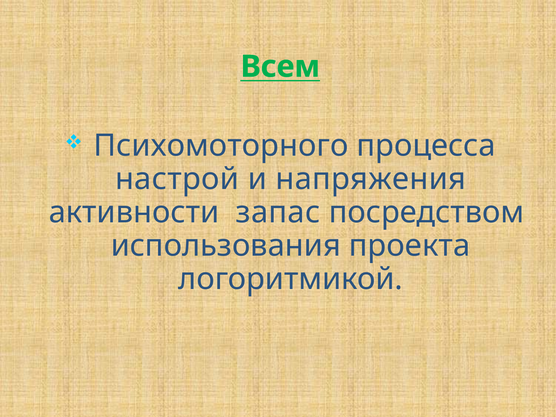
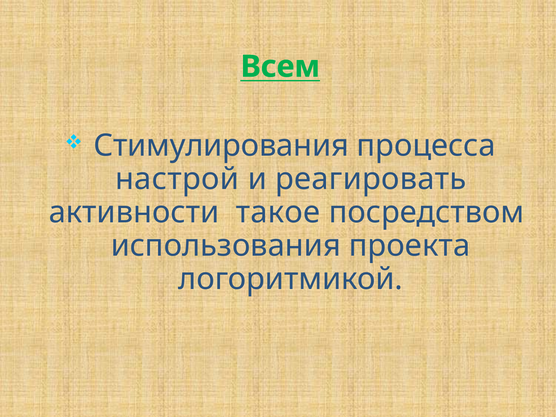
Психомоторного: Психомоторного -> Стимулирования (221, 146)
напряжения: напряжения -> реагировать (371, 179)
запас: запас -> такое (278, 212)
